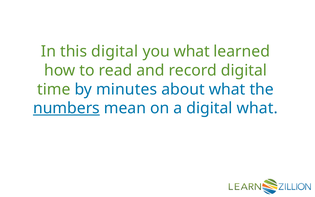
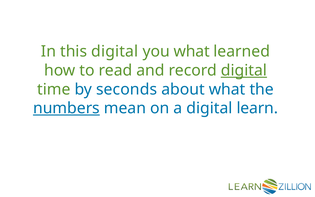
digital underline: none -> present (244, 70)
minutes: minutes -> seconds (127, 89)
digital what: what -> learn (257, 108)
